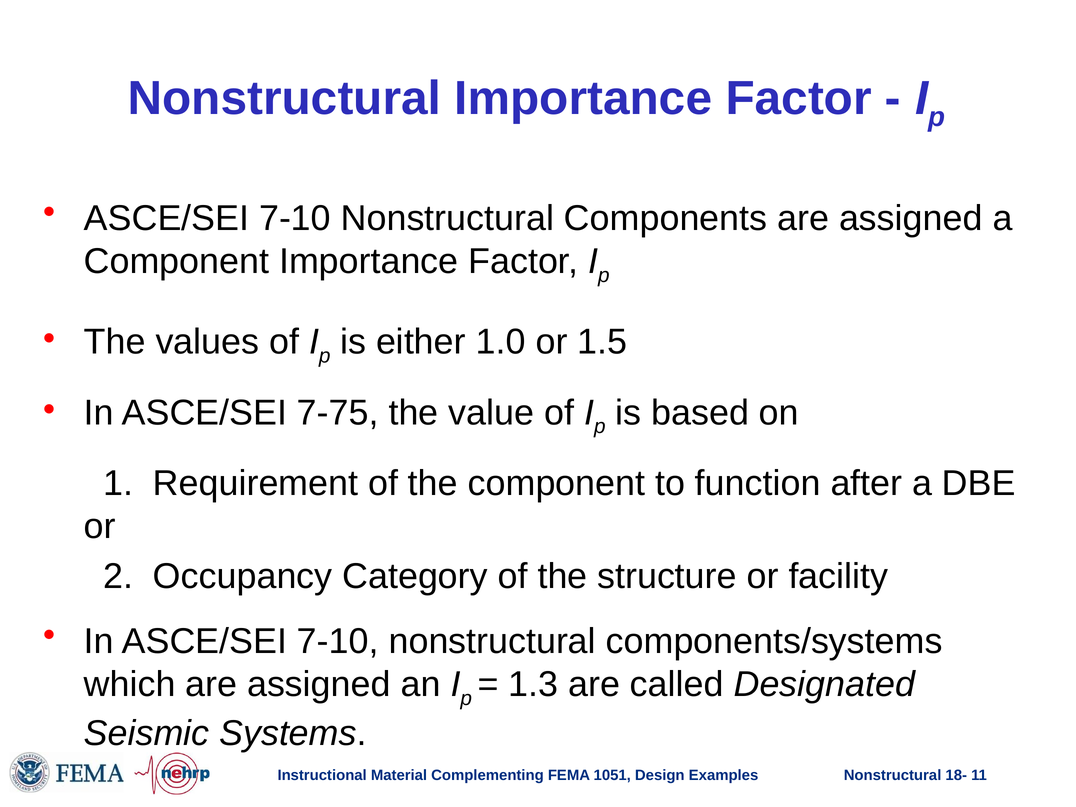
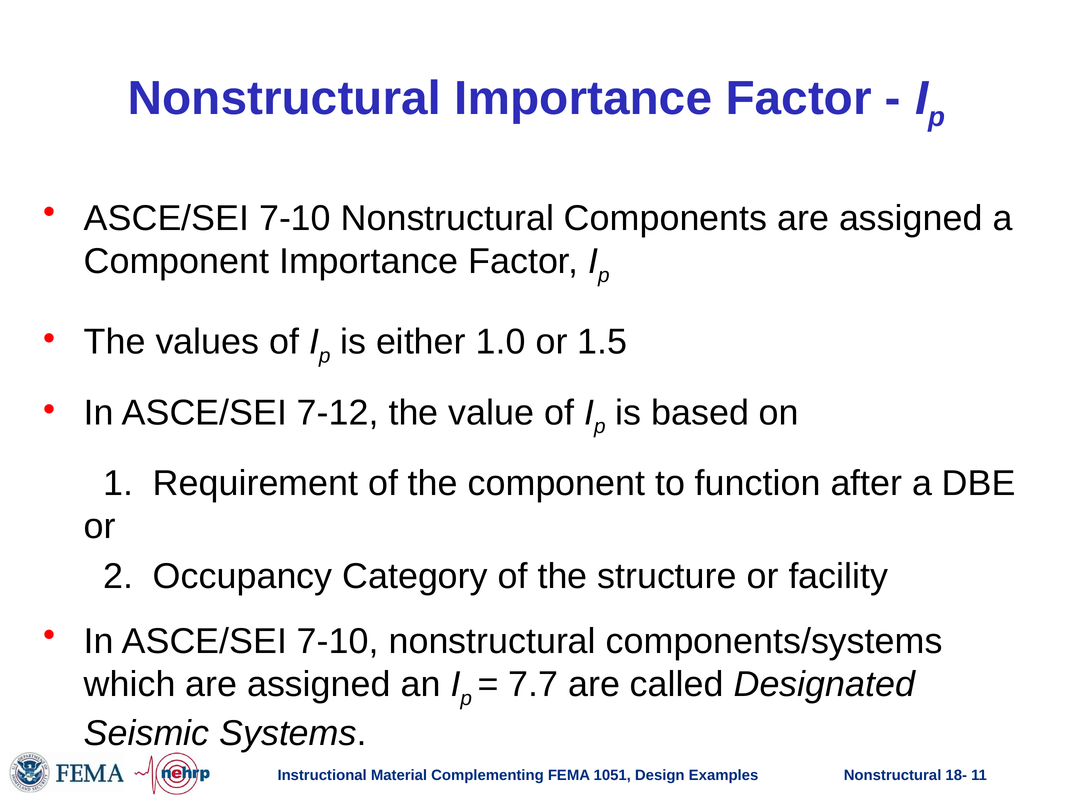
7-75: 7-75 -> 7-12 (338, 413)
1.3: 1.3 -> 7.7 (533, 685)
